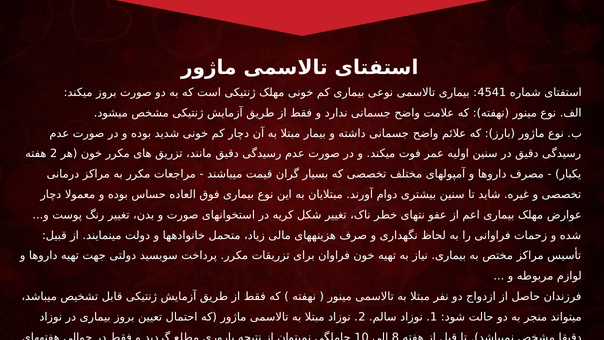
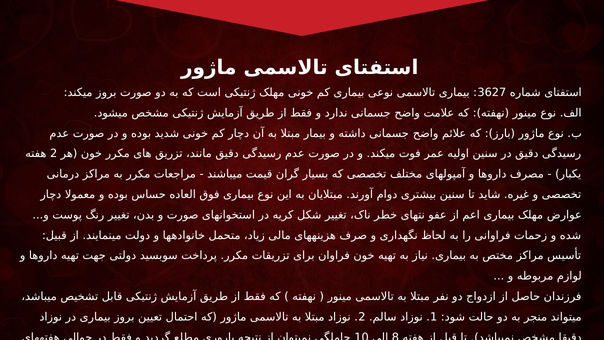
4541: 4541 -> 3627 (492, 92)
